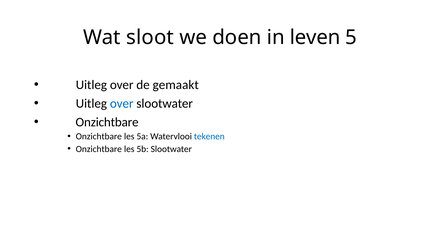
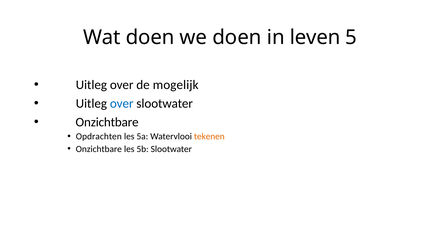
Wat sloot: sloot -> doen (150, 37)
gemaakt: gemaakt -> mogelijk (176, 85)
Onzichtbare: Onzichtbare -> Opdrachten (99, 137)
tekenen colour: blue -> orange (209, 137)
